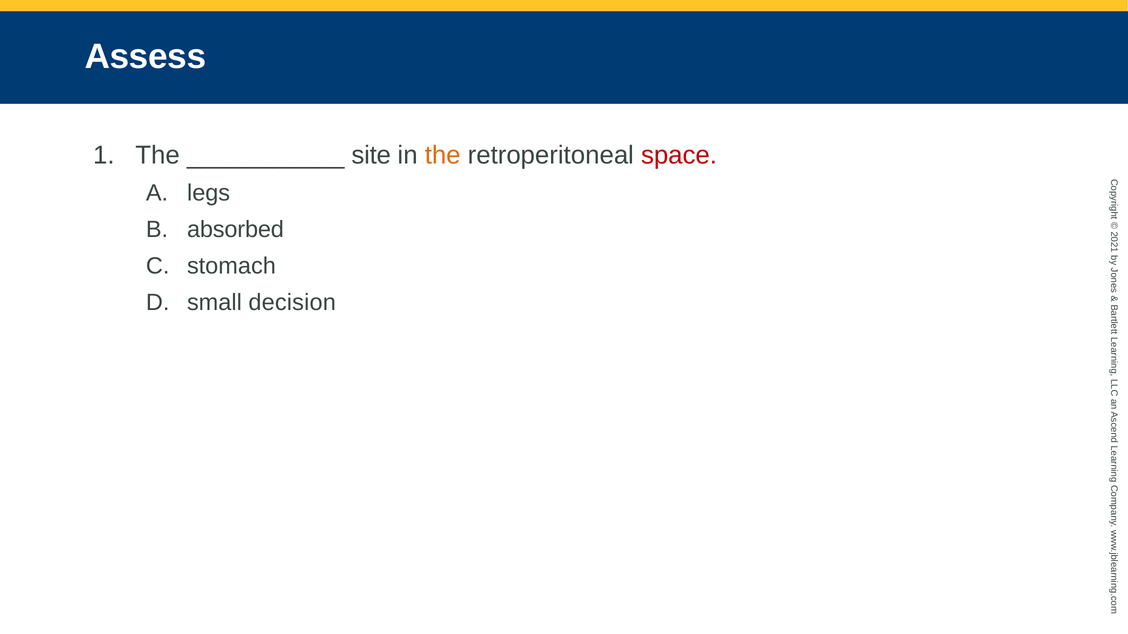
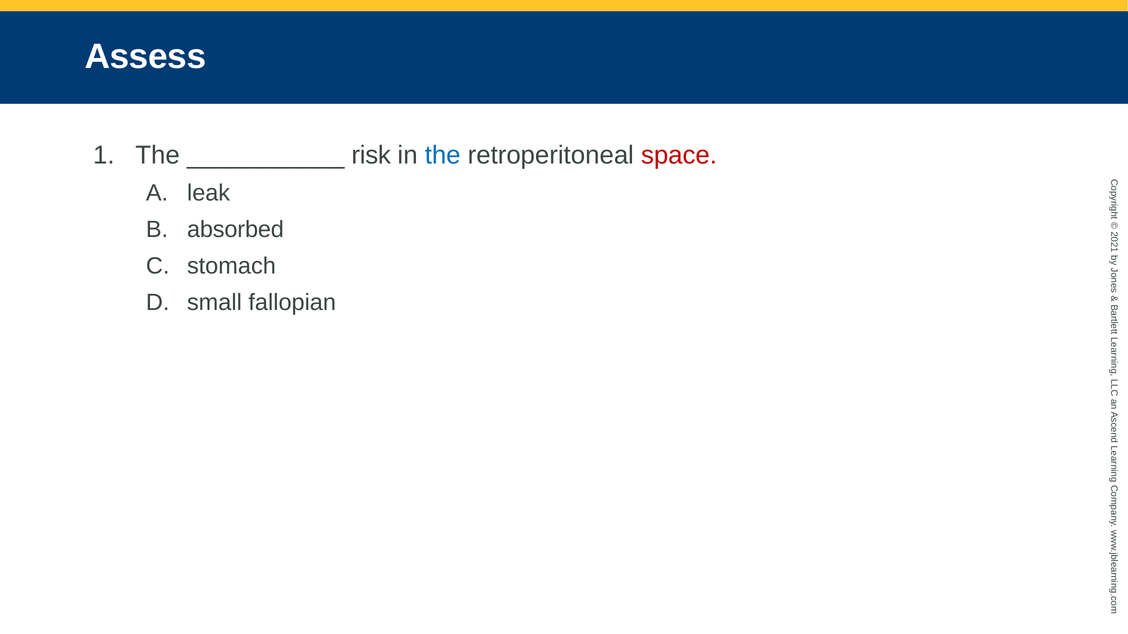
site: site -> risk (371, 156)
the colour: orange -> blue (443, 156)
legs: legs -> leak (209, 193)
decision: decision -> fallopian (292, 302)
